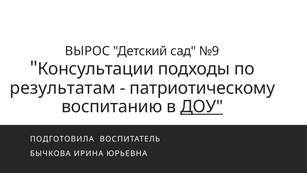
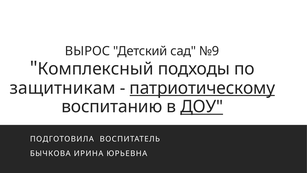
Консультации: Консультации -> Комплексный (96, 69)
результатам: результатам -> защитникам (63, 88)
патриотическому underline: none -> present (202, 88)
